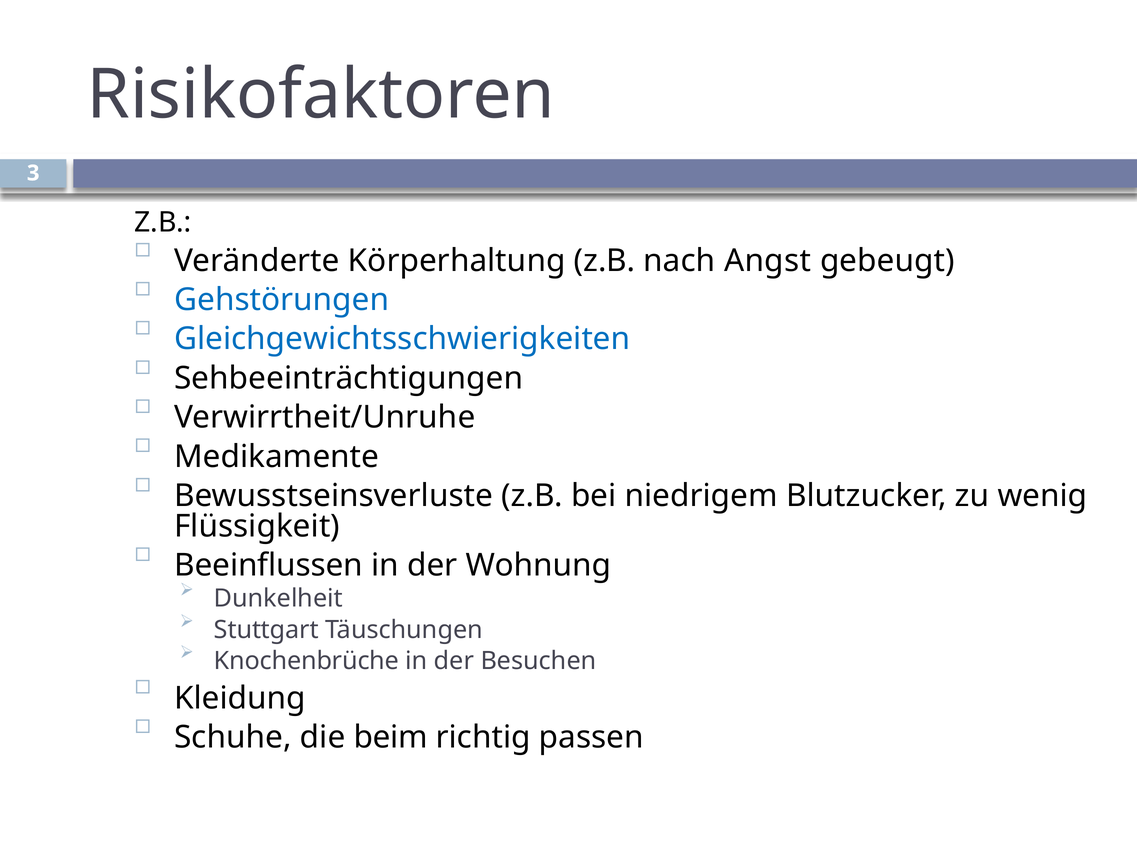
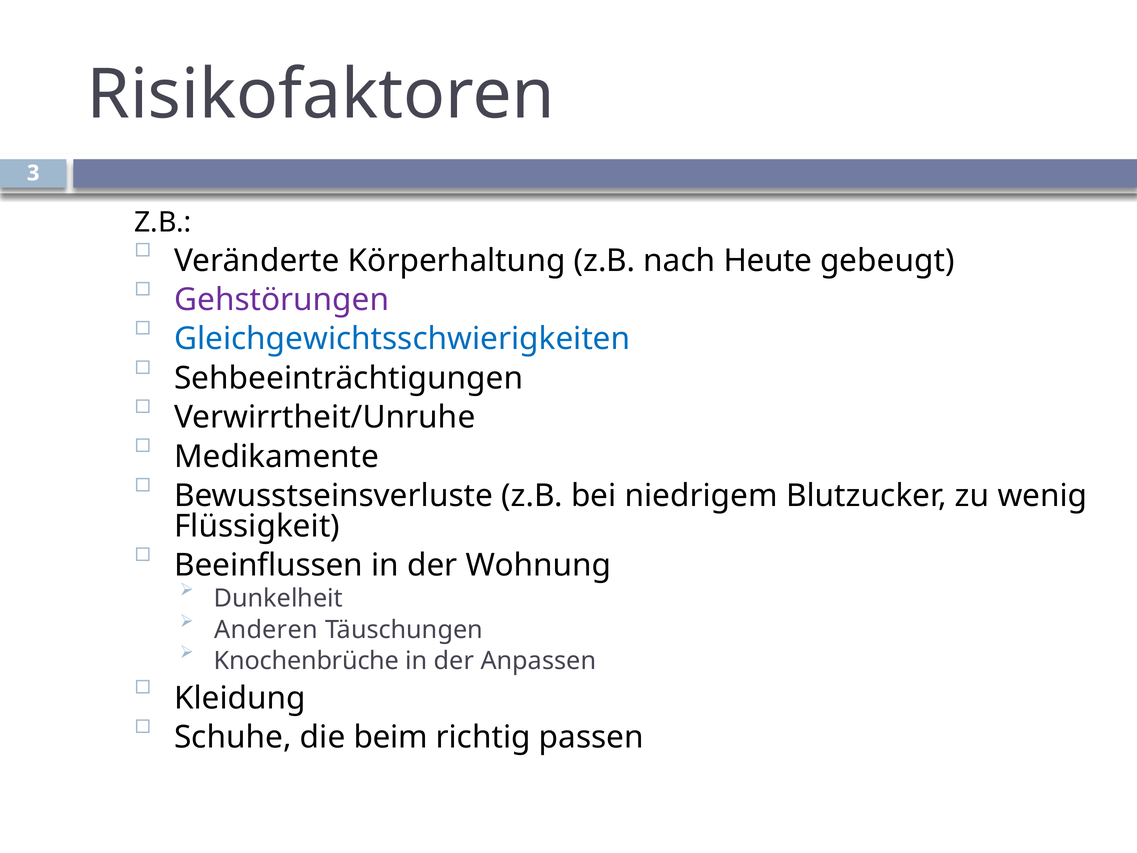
Angst: Angst -> Heute (768, 261)
Gehstörungen colour: blue -> purple (282, 300)
Stuttgart: Stuttgart -> Anderen (266, 630)
Besuchen: Besuchen -> Anpassen (538, 661)
